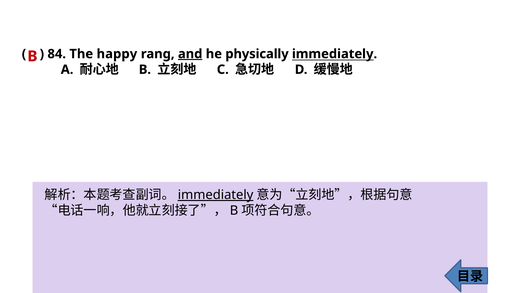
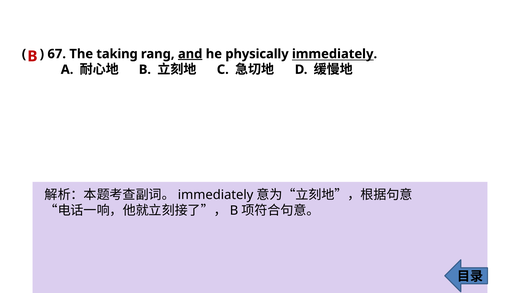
84: 84 -> 67 (57, 54)
happy: happy -> taking (117, 54)
immediately underline: present -> none (216, 195)
